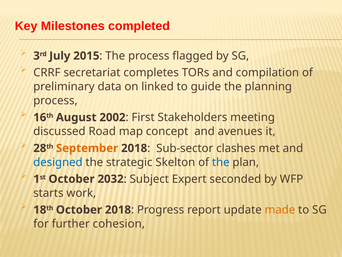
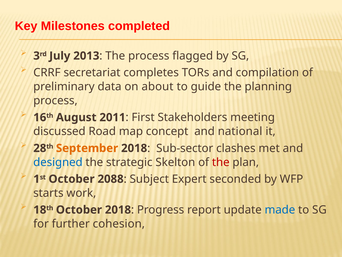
2015: 2015 -> 2013 (86, 56)
linked: linked -> about (157, 86)
2002: 2002 -> 2011 (113, 117)
avenues: avenues -> national (240, 131)
the colour: blue -> red (221, 162)
2032: 2032 -> 2088 (111, 179)
made colour: orange -> blue (280, 209)
